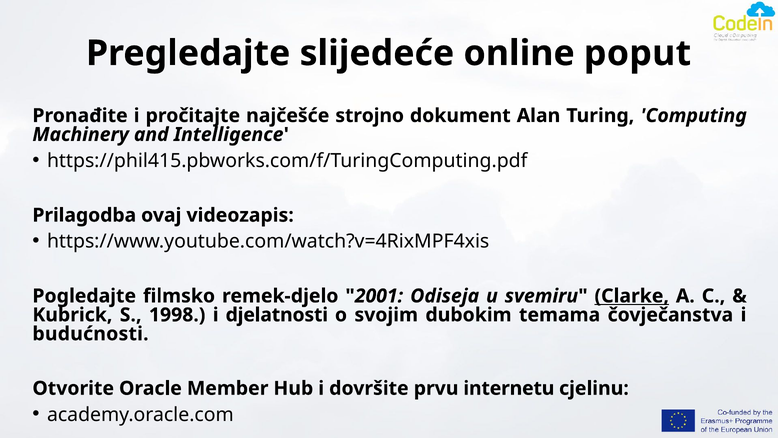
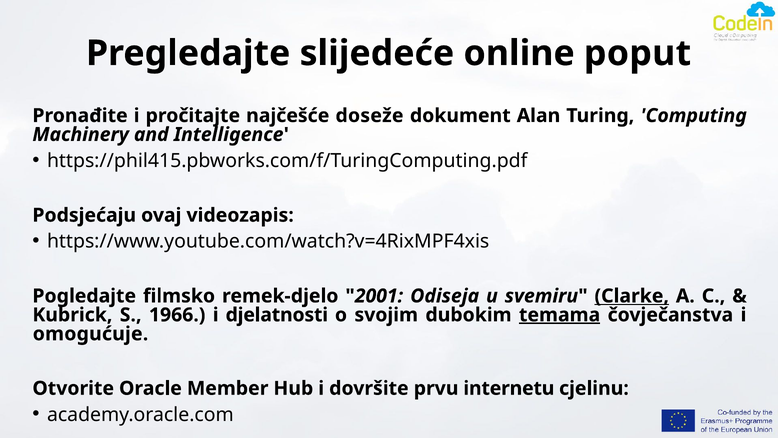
strojno: strojno -> doseže (369, 116)
Prilagodba: Prilagodba -> Podsjećaju (84, 215)
1998: 1998 -> 1966 (177, 315)
temama underline: none -> present (560, 315)
budućnosti: budućnosti -> omogućuje (91, 334)
